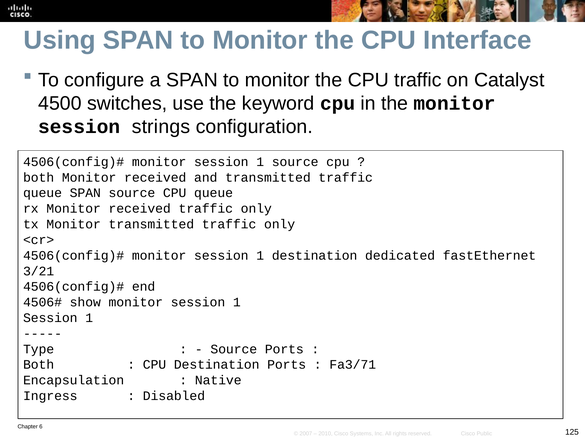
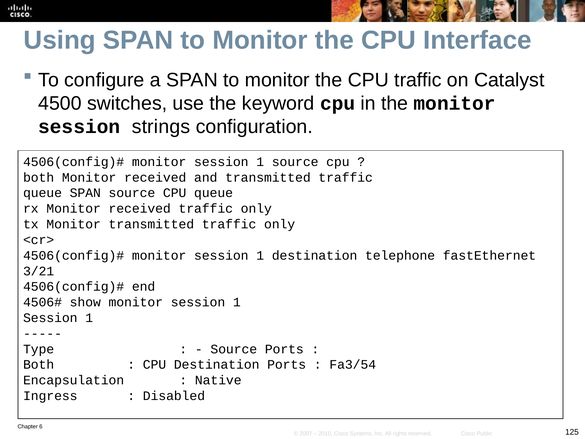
dedicated: dedicated -> telephone (400, 255)
Fa3/71: Fa3/71 -> Fa3/54 (353, 364)
